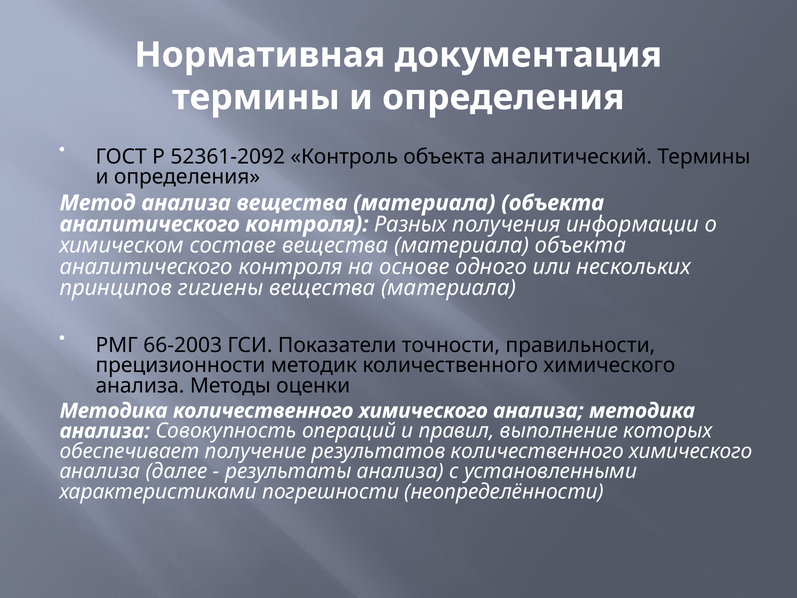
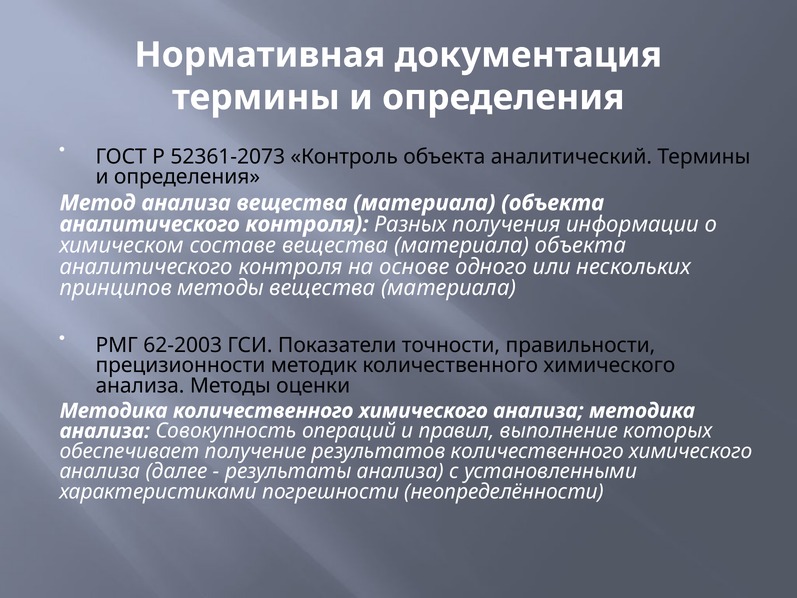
52361-2092: 52361-2092 -> 52361-2073 (228, 157)
принципов гигиены: гигиены -> методы (221, 288)
66-2003: 66-2003 -> 62-2003 (183, 345)
